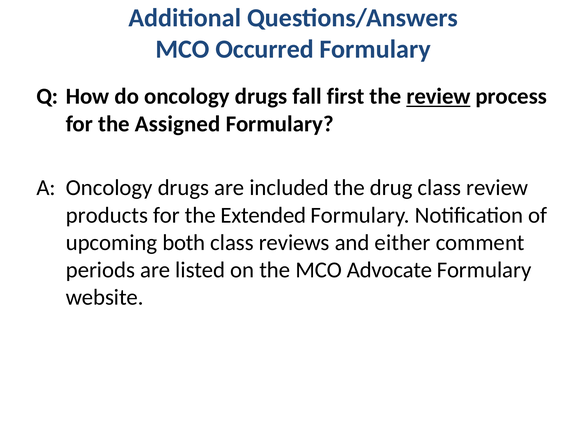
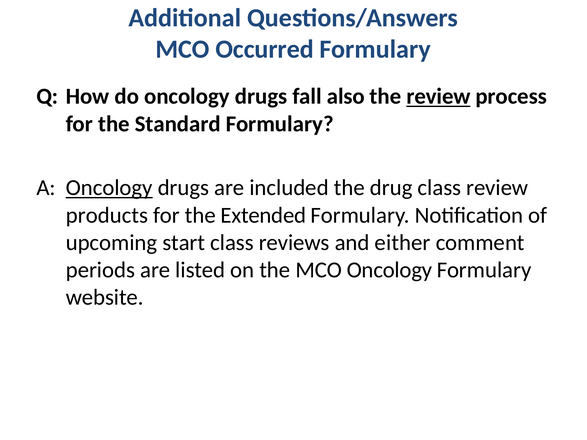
first: first -> also (346, 97)
Assigned: Assigned -> Standard (178, 124)
Oncology underline: none -> present (109, 188)
both: both -> start (184, 243)
MCO Advocate: Advocate -> Oncology (390, 270)
